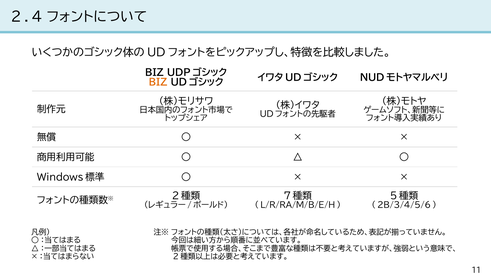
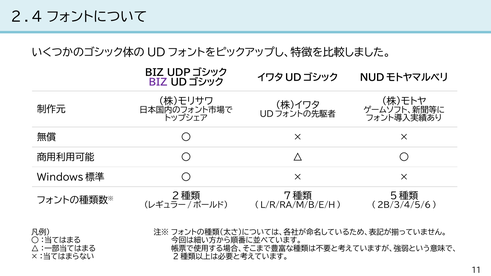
BIZ colour: orange -> purple (158, 82)
